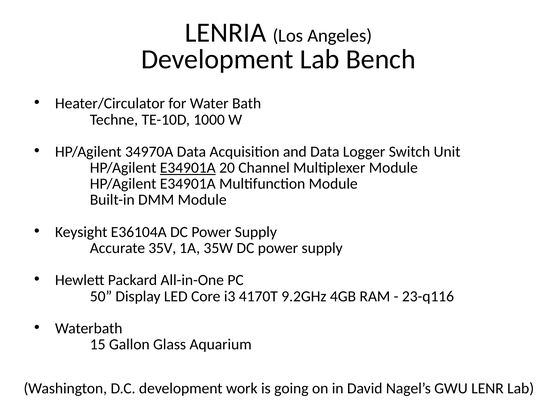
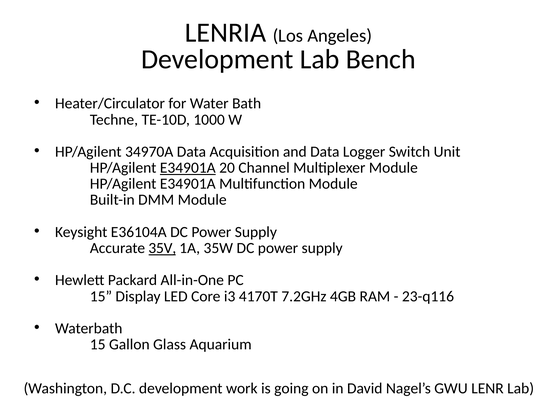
35V underline: none -> present (162, 249)
50: 50 -> 15 (101, 297)
9.2GHz: 9.2GHz -> 7.2GHz (304, 297)
